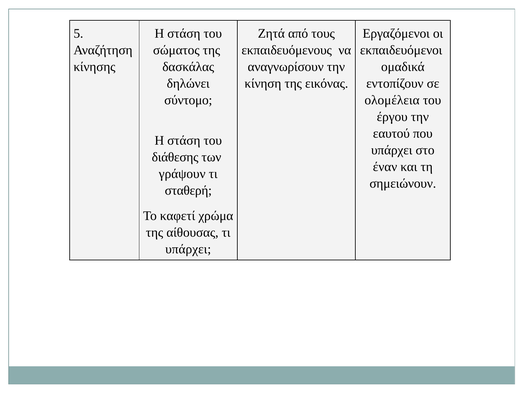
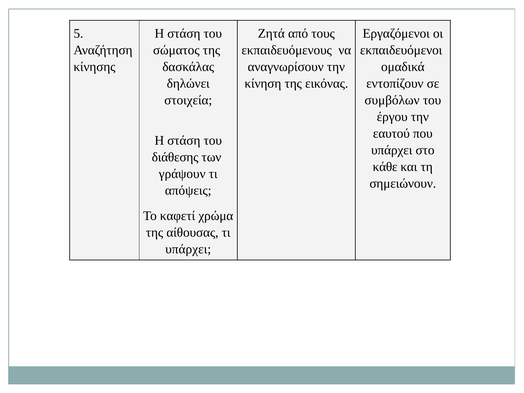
σύντομο: σύντομο -> στοιχεία (188, 100)
ολομέλεια: ολομέλεια -> συμβόλων (392, 100)
έναν: έναν -> κάθε (385, 167)
σταθερή: σταθερή -> απόψεις (188, 190)
